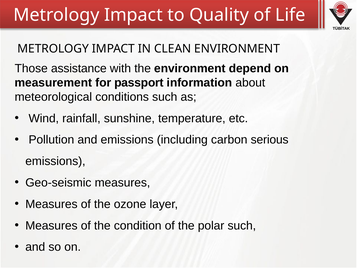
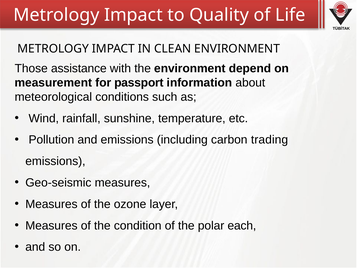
serious: serious -> trading (270, 140)
polar such: such -> each (242, 225)
